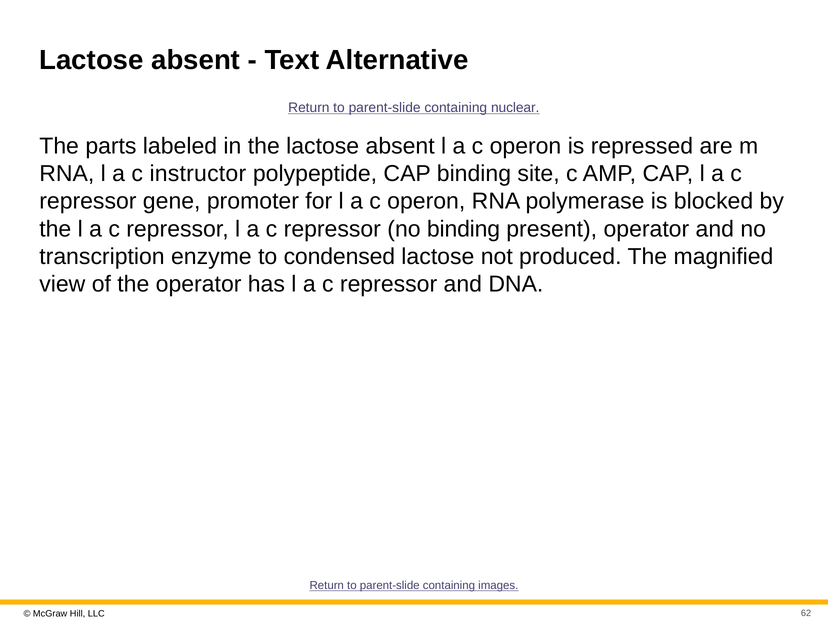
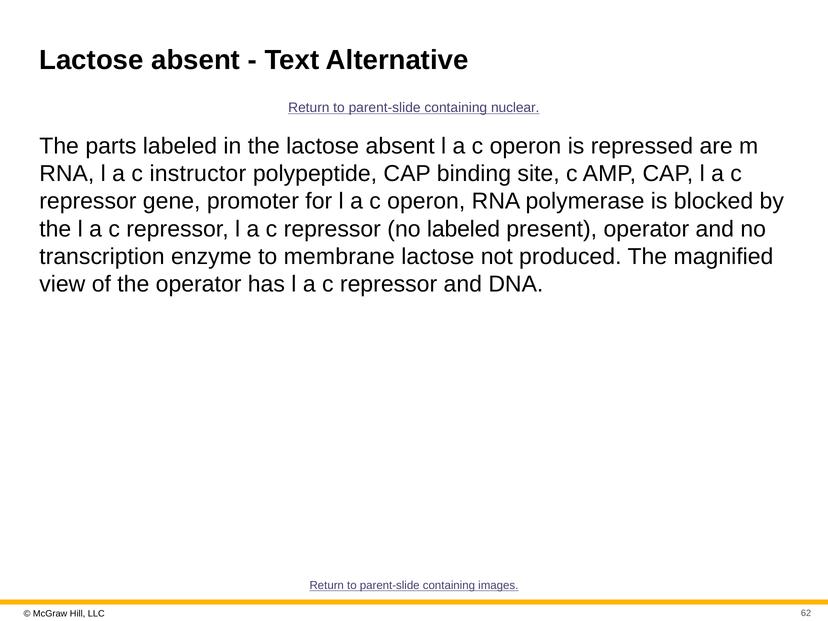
no binding: binding -> labeled (464, 229)
condensed: condensed -> membrane (339, 257)
